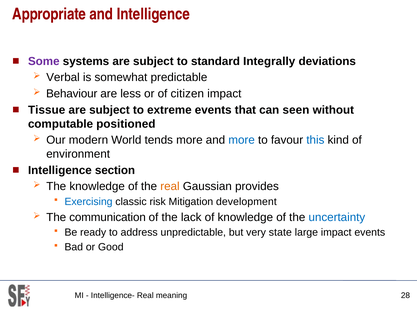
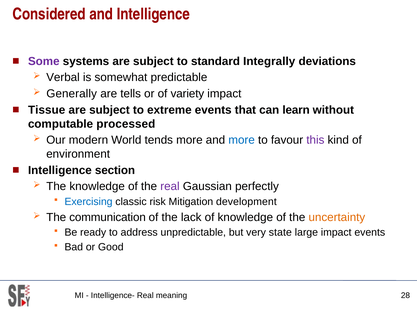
Appropriate: Appropriate -> Considered (49, 14)
Behaviour: Behaviour -> Generally (72, 94)
less: less -> tells (131, 94)
citizen: citizen -> variety (187, 94)
seen: seen -> learn (296, 110)
positioned: positioned -> processed (126, 124)
this colour: blue -> purple (315, 140)
real colour: orange -> purple (170, 186)
provides: provides -> perfectly (257, 186)
uncertainty colour: blue -> orange (337, 217)
